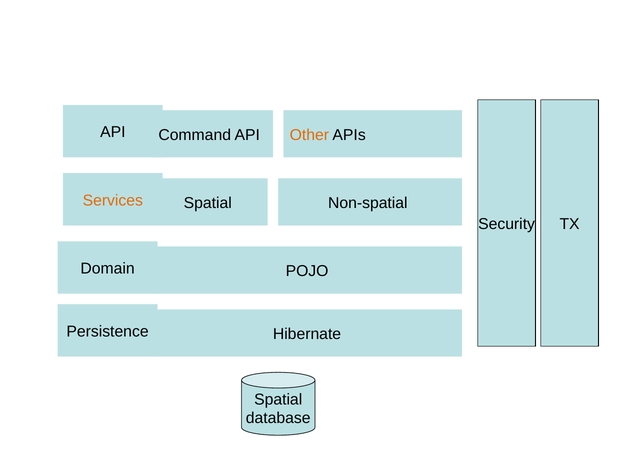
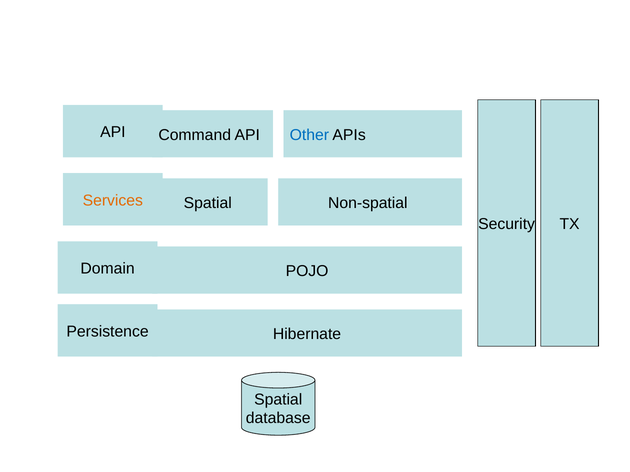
Other colour: orange -> blue (309, 135)
